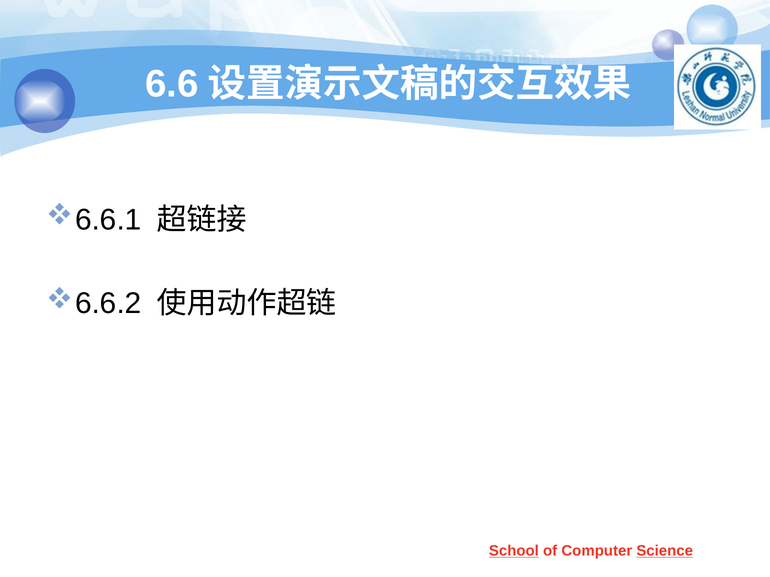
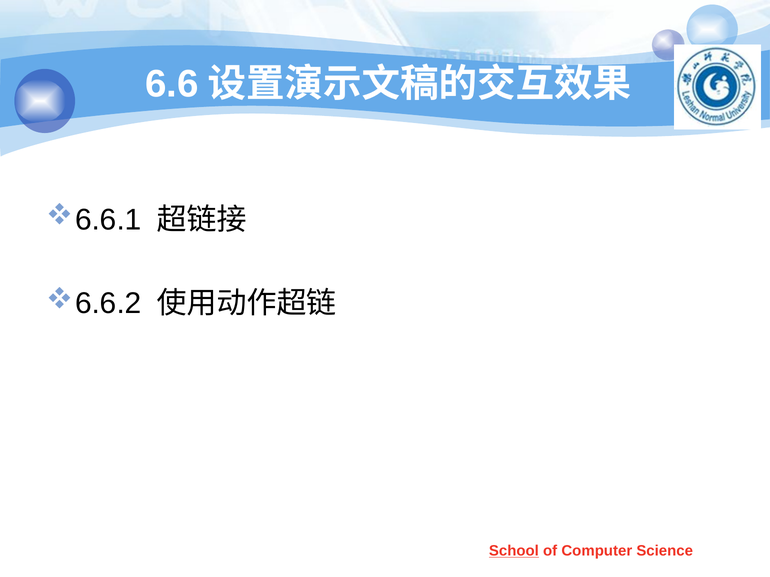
Science underline: present -> none (665, 551)
